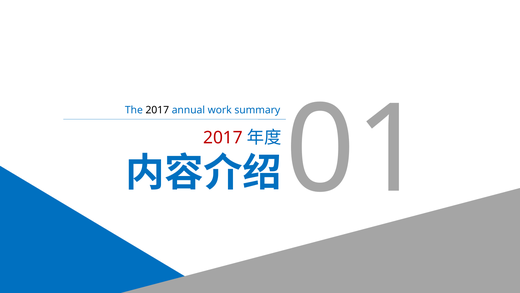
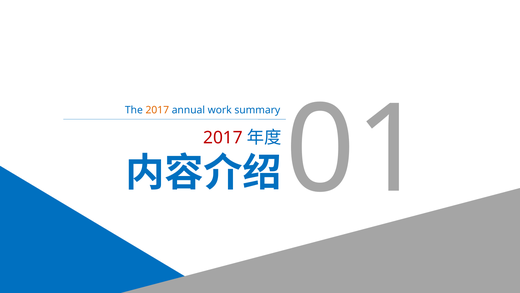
2017 colour: black -> orange (157, 110)
